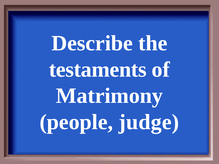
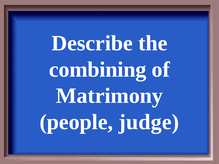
testaments: testaments -> combining (98, 70)
